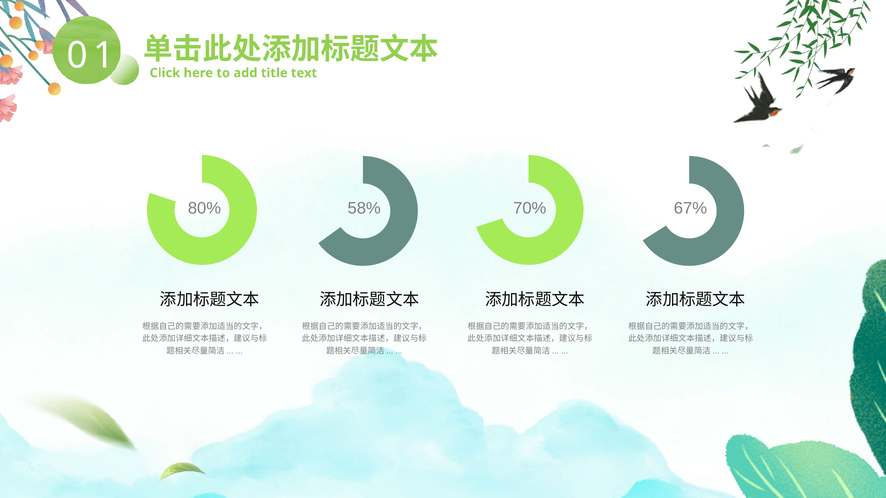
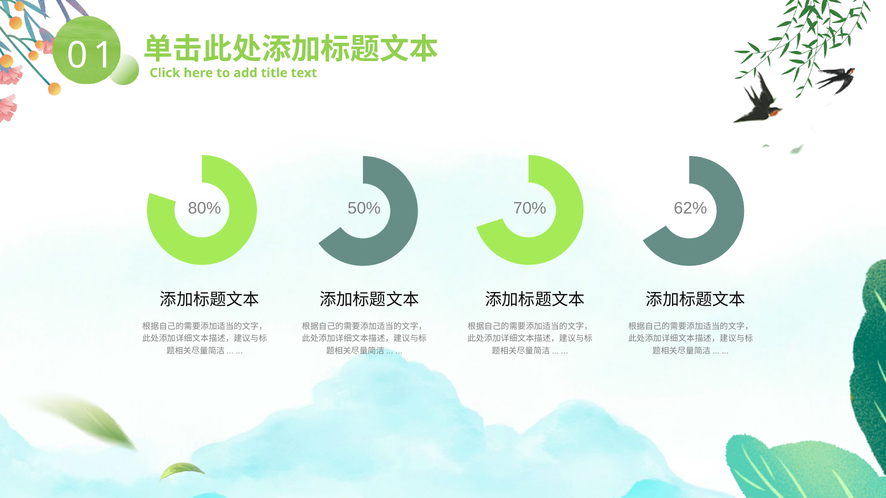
58%: 58% -> 50% (364, 208)
67%: 67% -> 62% (690, 208)
